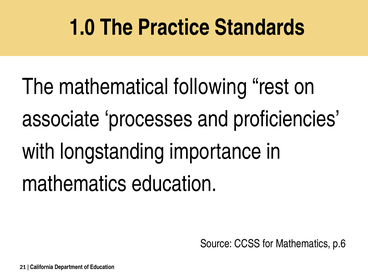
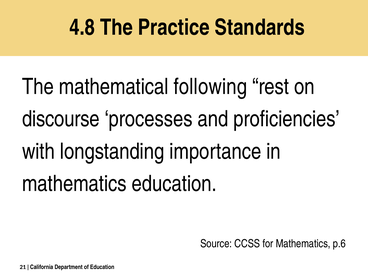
1.0: 1.0 -> 4.8 (82, 27)
associate: associate -> discourse (61, 119)
